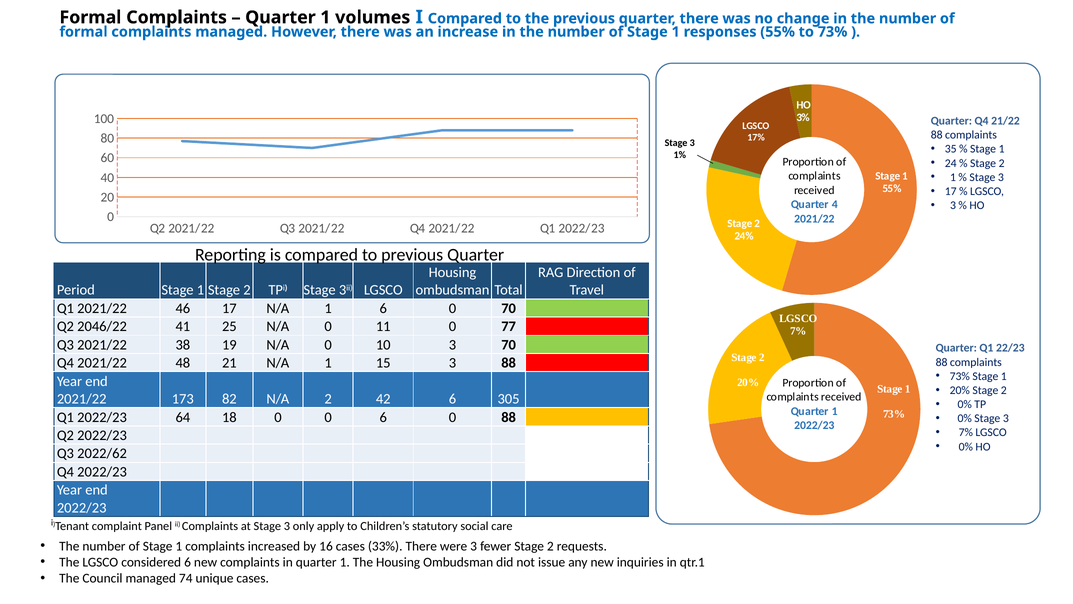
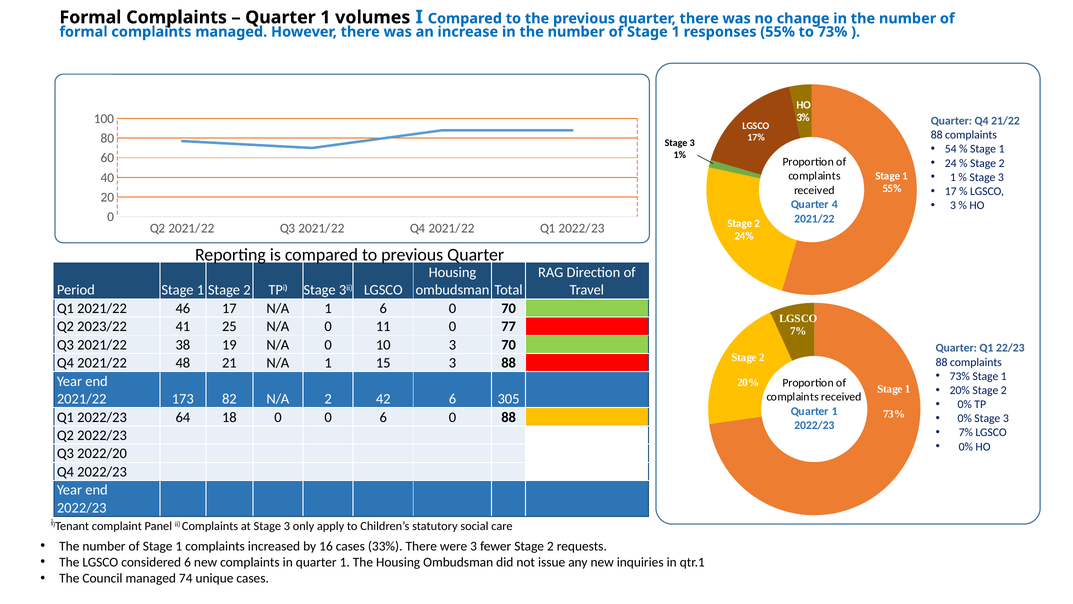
35: 35 -> 54 (951, 149)
2046/22: 2046/22 -> 2023/22 (102, 326)
2022/62: 2022/62 -> 2022/20 (102, 453)
